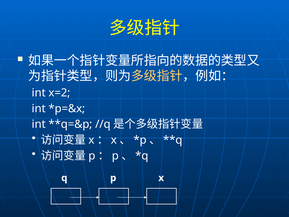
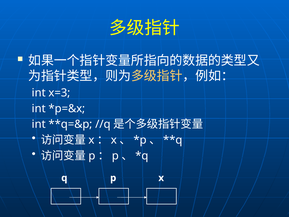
x=2: x=2 -> x=3 (59, 93)
